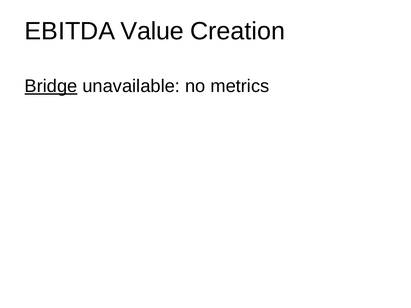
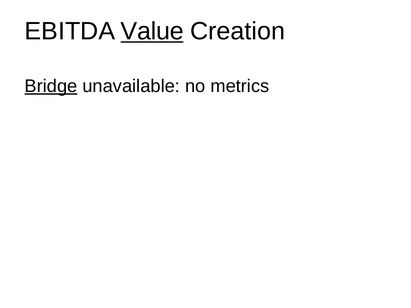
Value underline: none -> present (152, 31)
